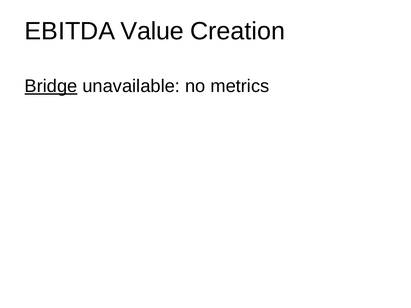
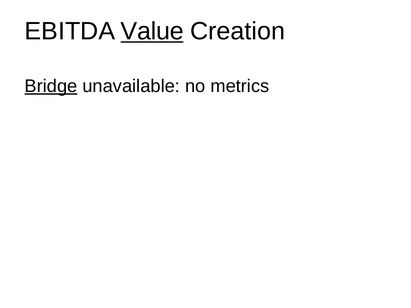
Value underline: none -> present (152, 31)
